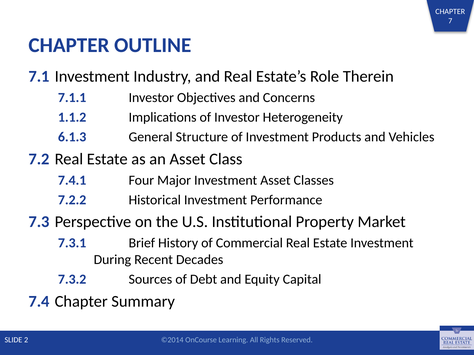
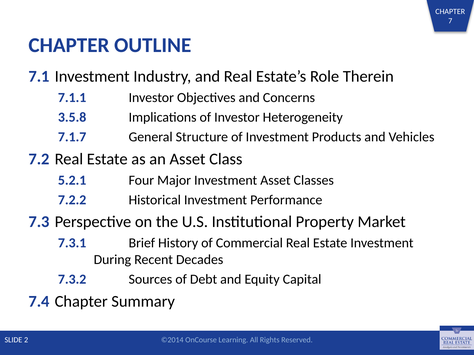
1.1.2: 1.1.2 -> 3.5.8 (72, 117)
6.1.3: 6.1.3 -> 7.1.7 (72, 137)
7.4.1: 7.4.1 -> 5.2.1 (72, 180)
